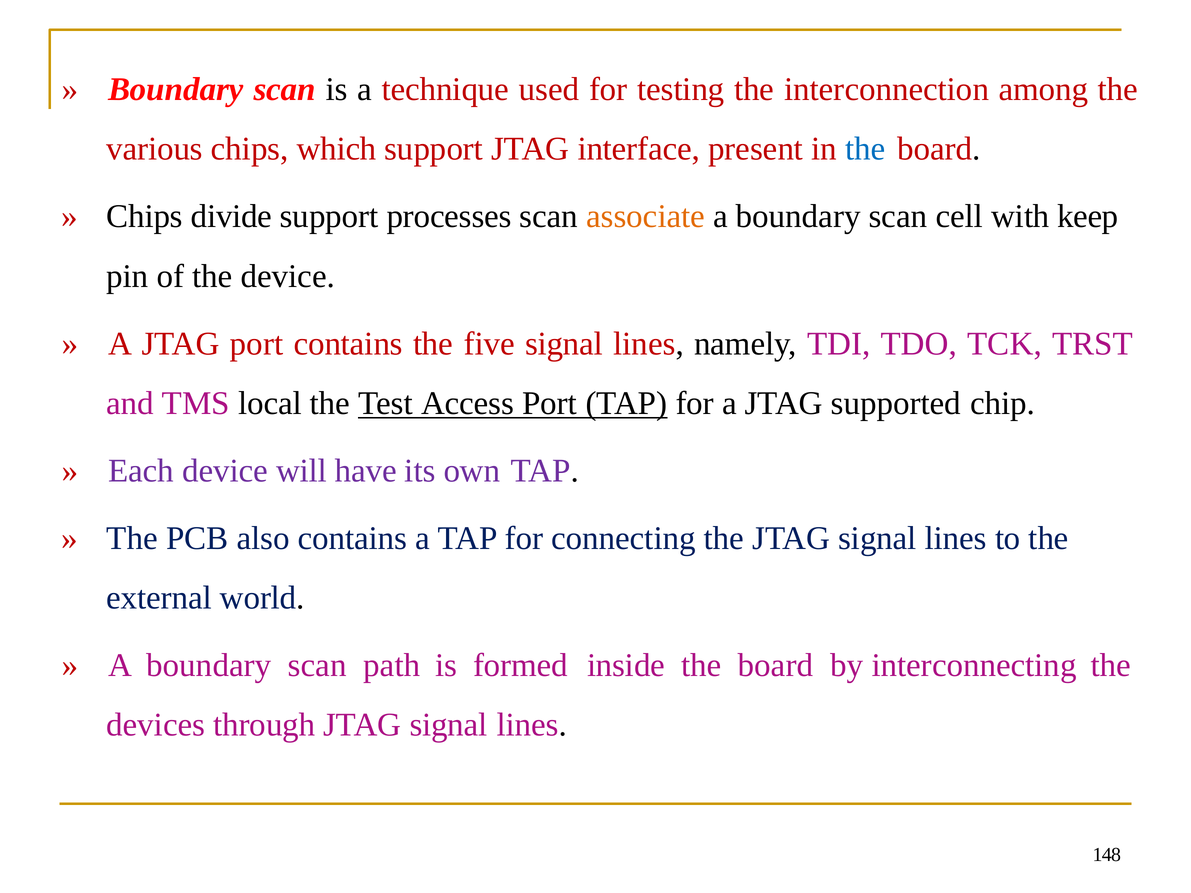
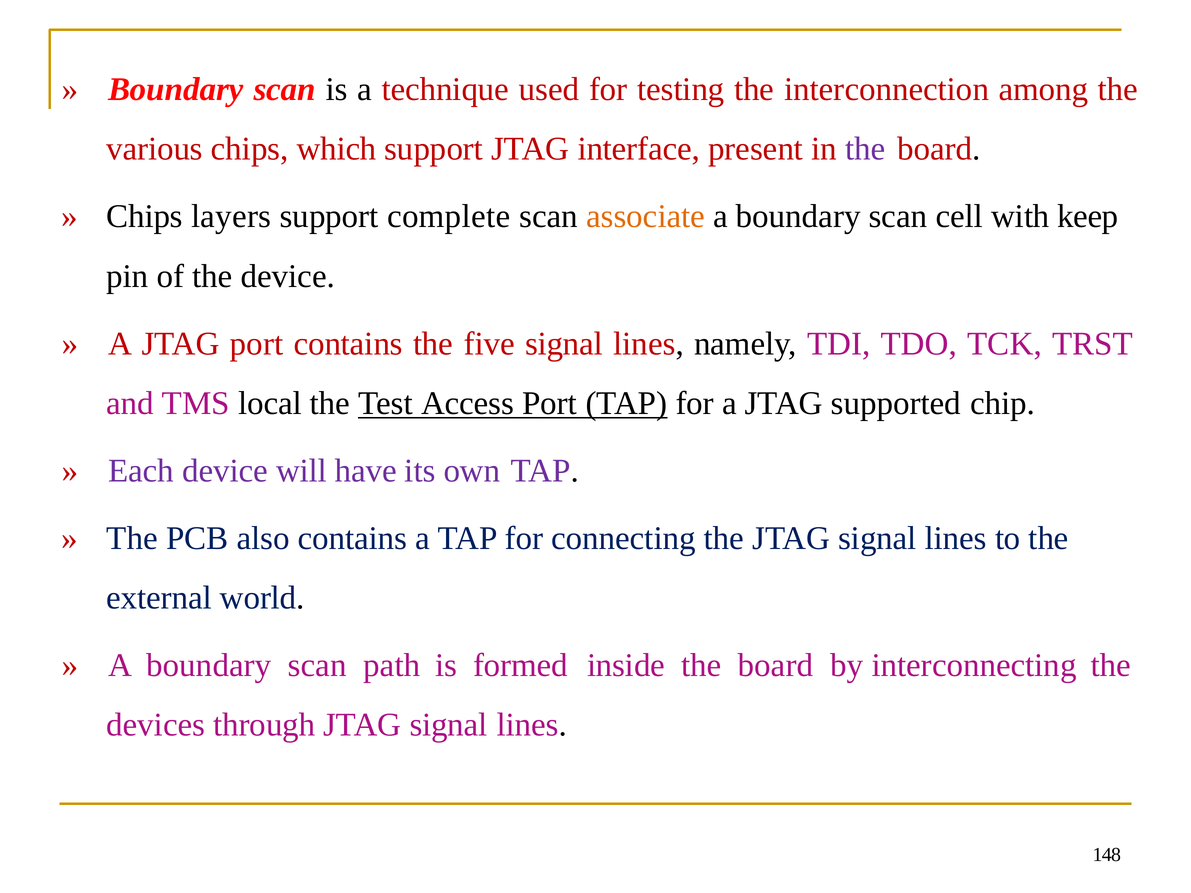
the colour: blue -> purple (865, 149)
divide: divide -> layers (231, 217)
processes: processes -> complete (449, 217)
